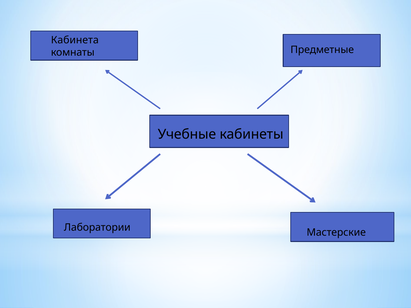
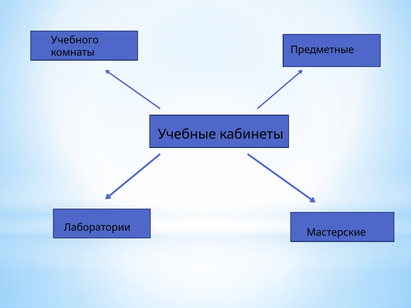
Кабинета: Кабинета -> Учебного (75, 40)
